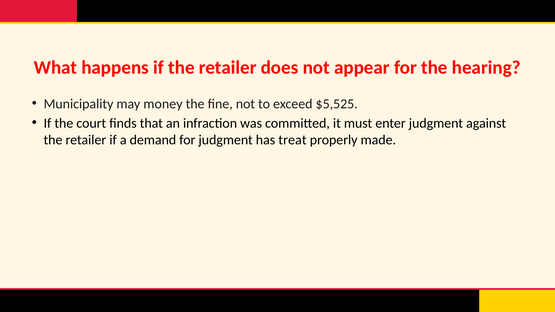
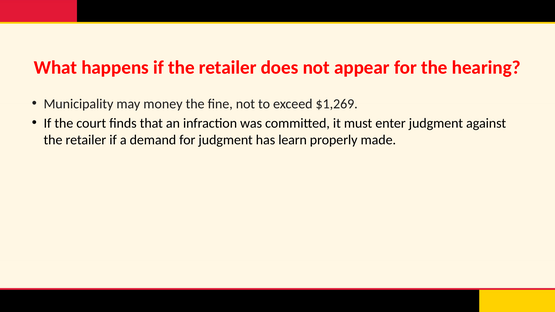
$5,525: $5,525 -> $1,269 (337, 104)
treat: treat -> learn (293, 140)
